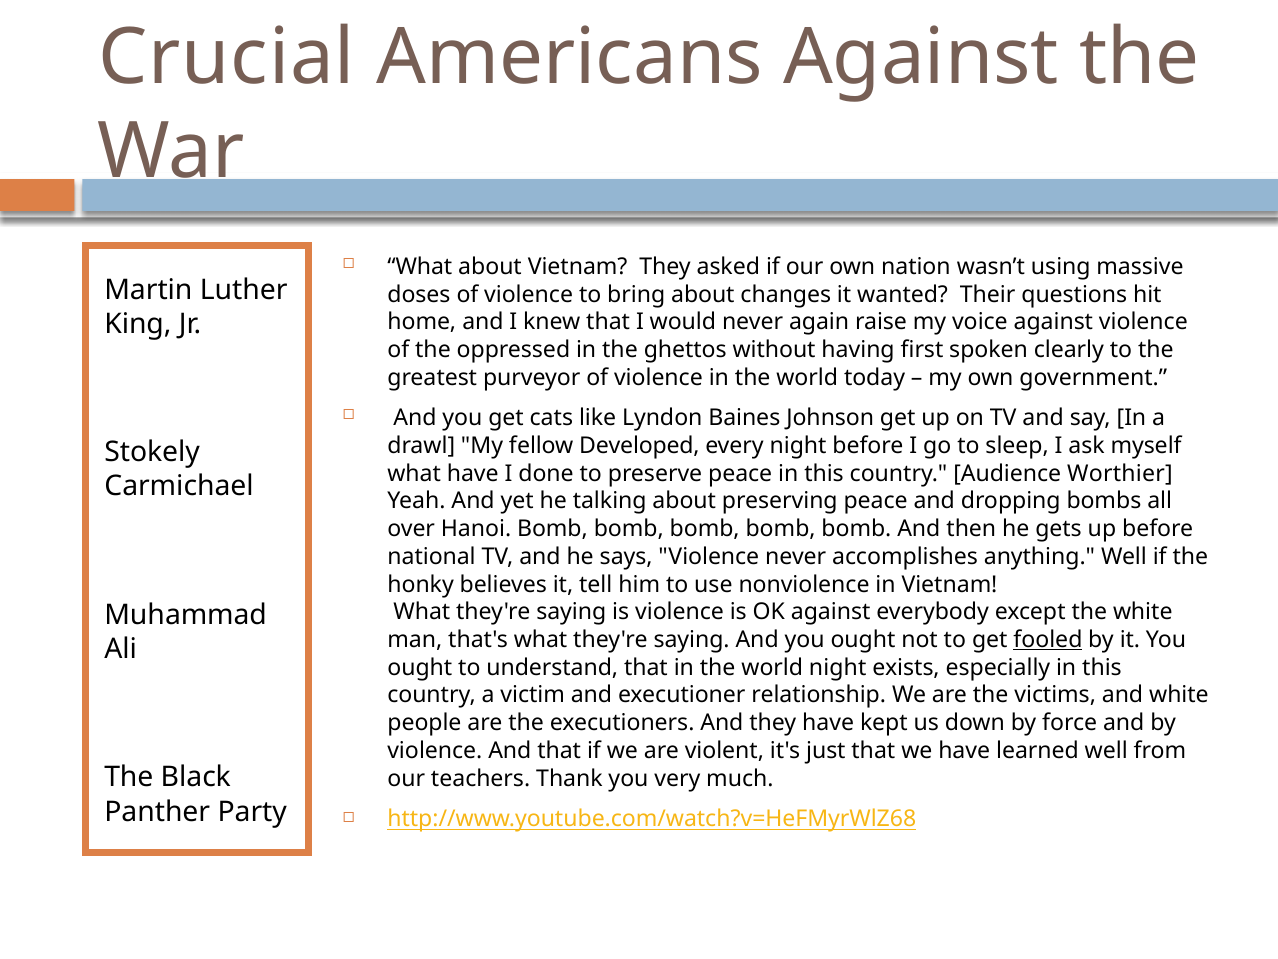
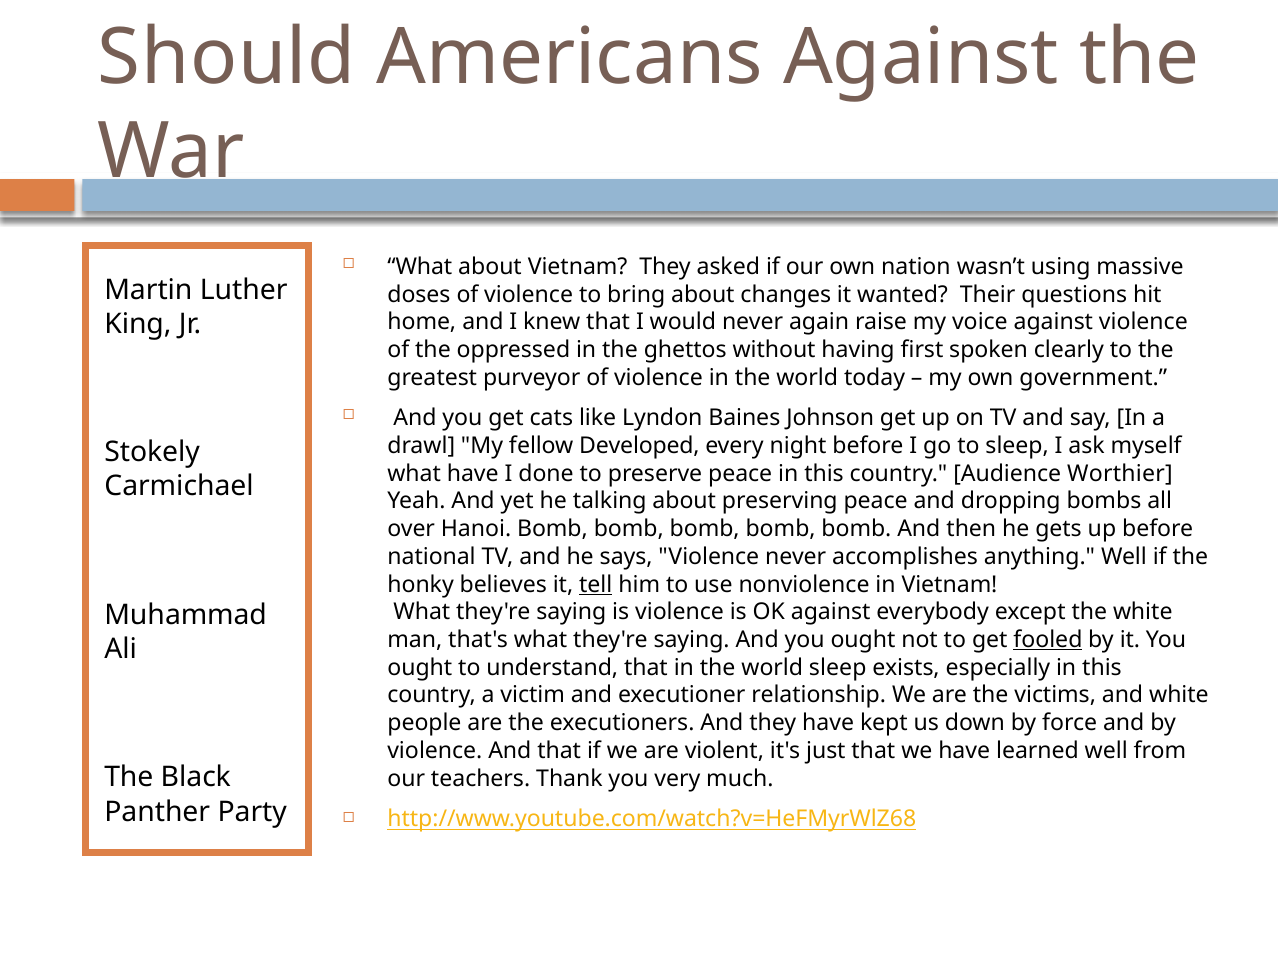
Crucial: Crucial -> Should (227, 58)
tell underline: none -> present (596, 584)
world night: night -> sleep (838, 667)
